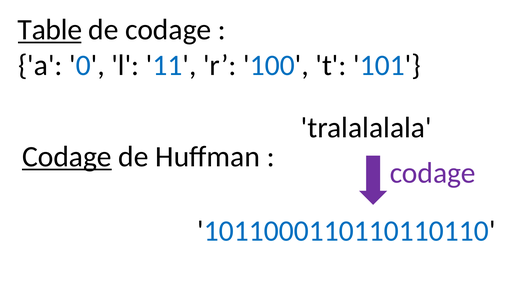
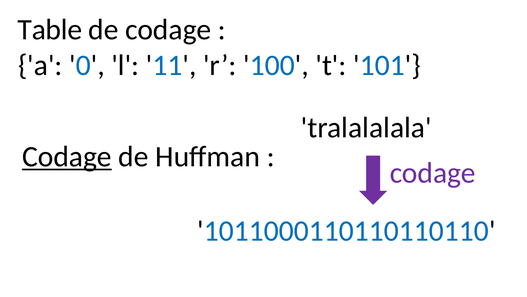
Table underline: present -> none (50, 30)
